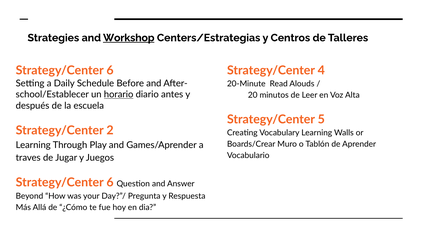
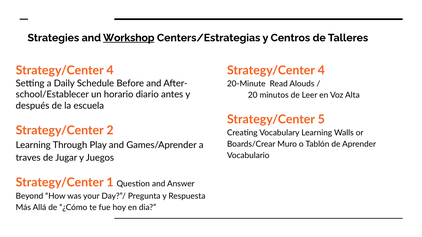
6: 6 -> 4 (110, 71)
horario underline: present -> none (119, 95)
6: 6 -> 1 (110, 183)
